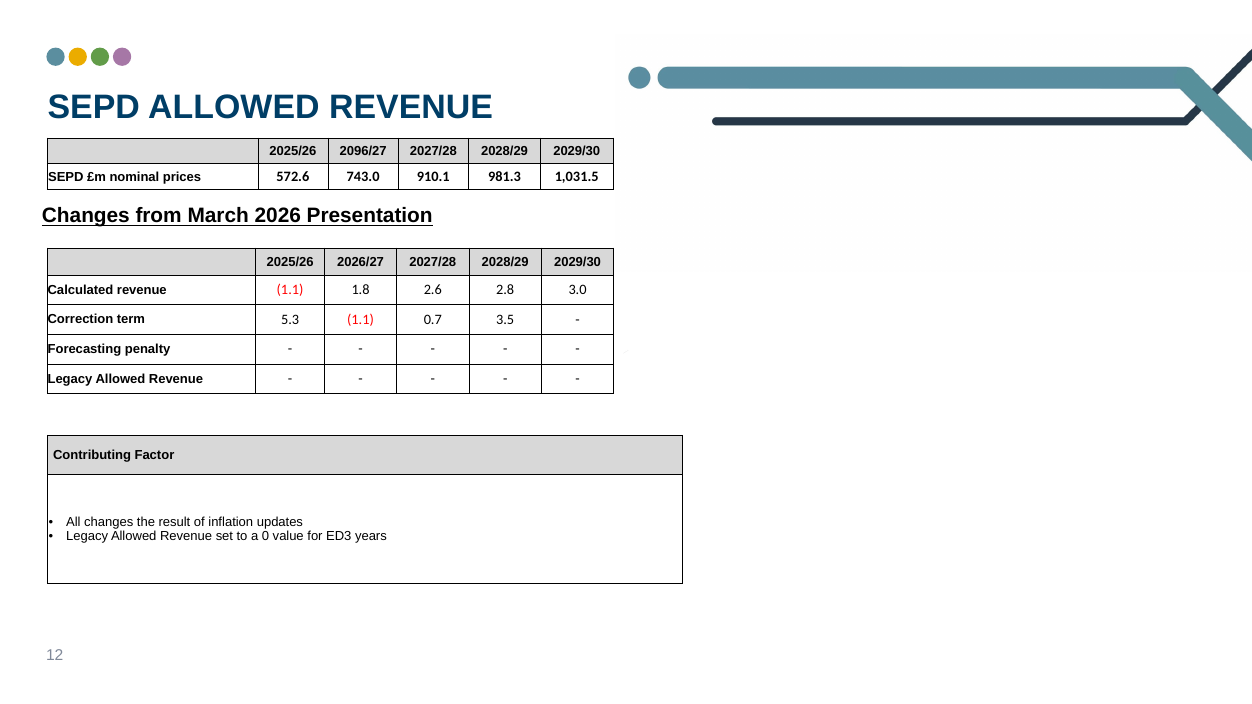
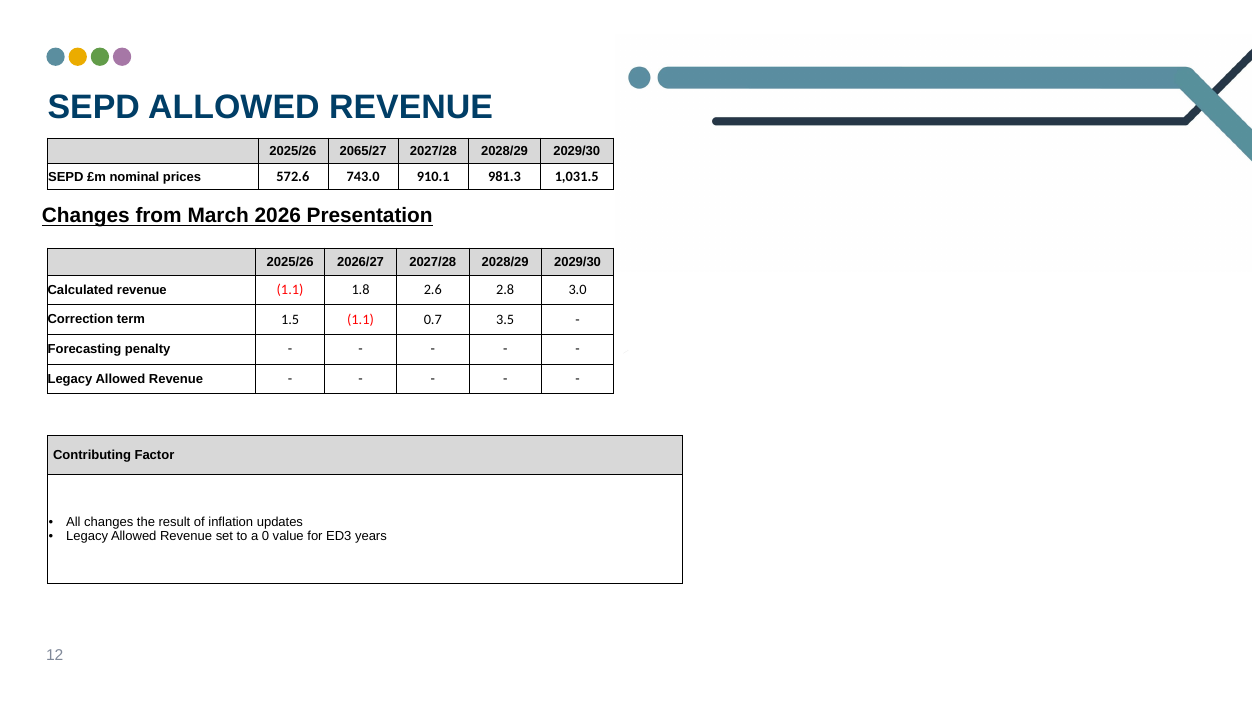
2096/27: 2096/27 -> 2065/27 (363, 151)
5.3: 5.3 -> 1.5 (290, 320)
